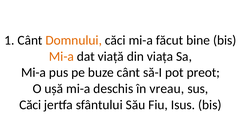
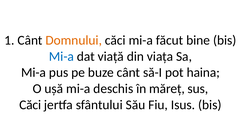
Mi-a colour: orange -> blue (61, 56)
preot: preot -> haina (203, 72)
vreau: vreau -> măreț (167, 88)
